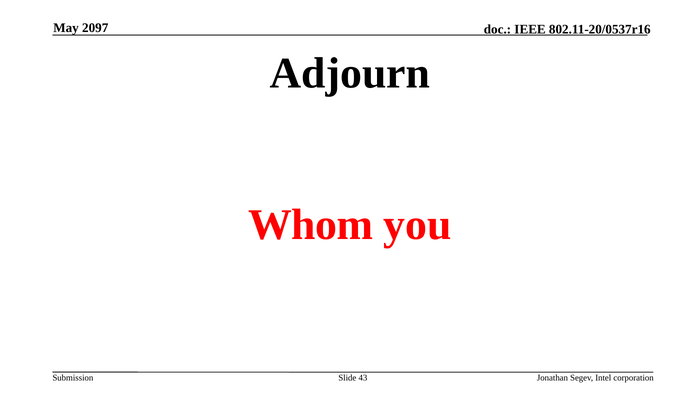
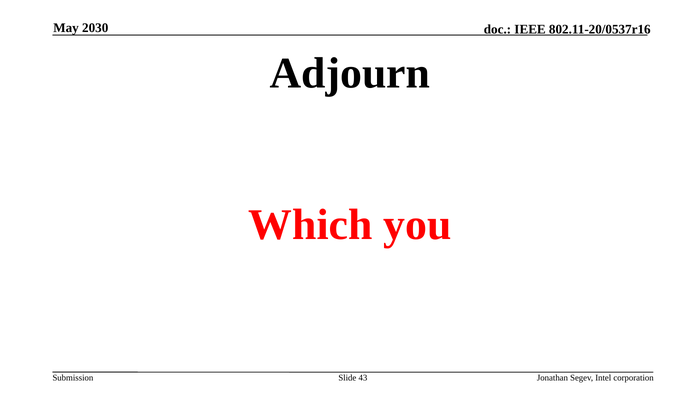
2097: 2097 -> 2030 (95, 28)
Whom: Whom -> Which (310, 224)
